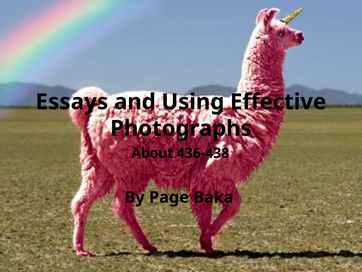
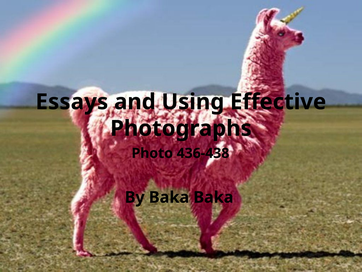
About: About -> Photo (152, 153)
By Page: Page -> Baka (169, 197)
